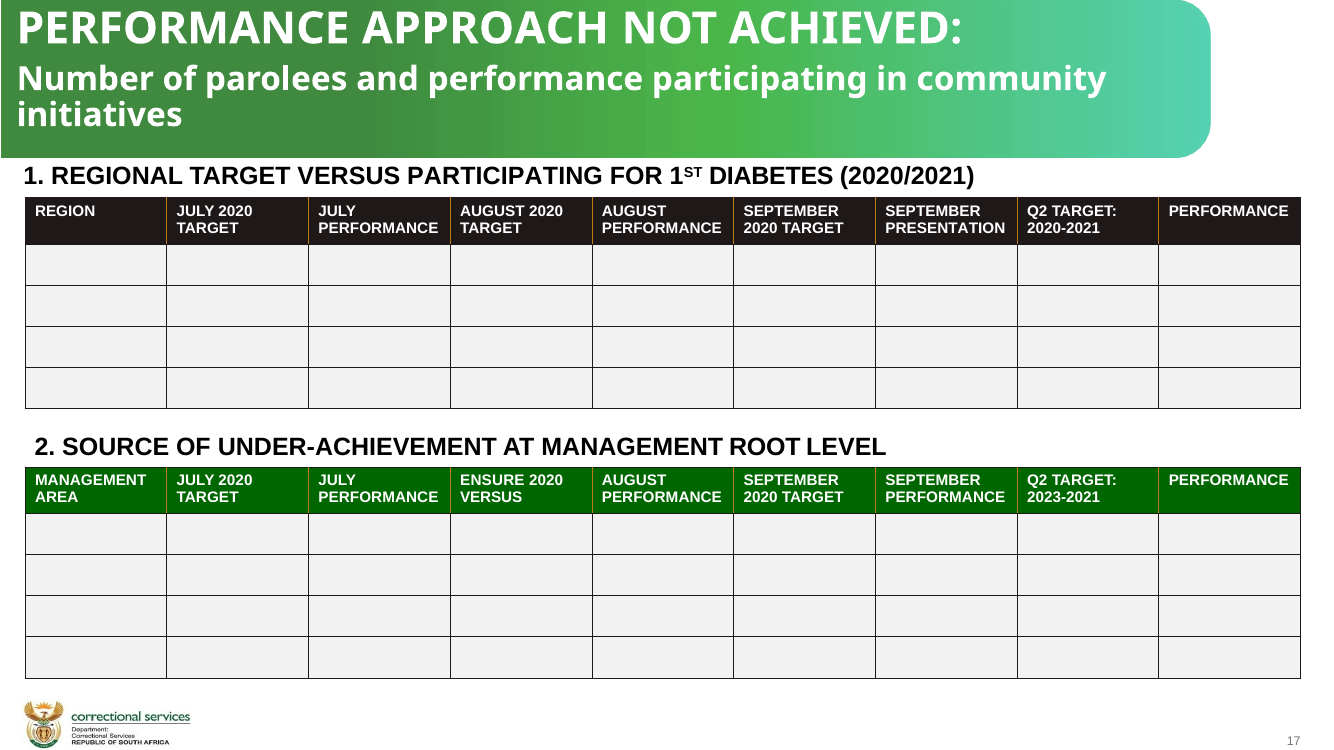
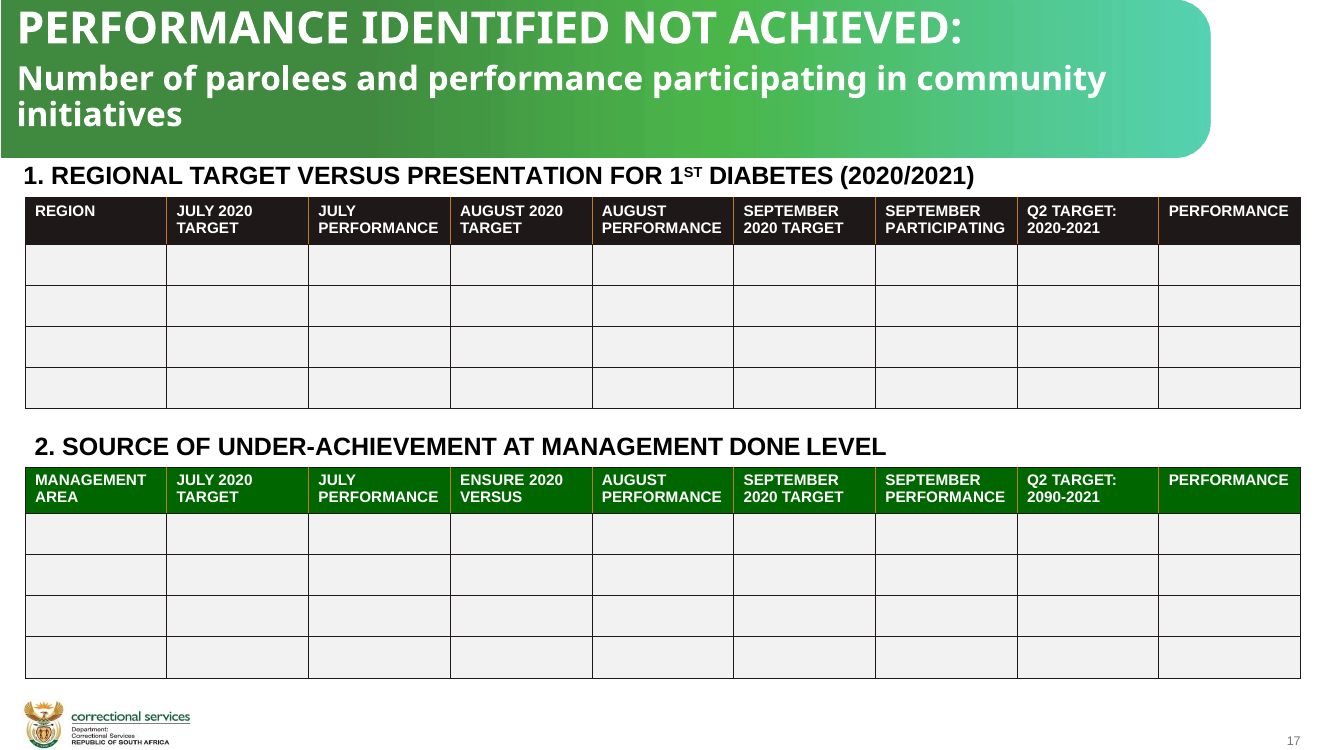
APPROACH: APPROACH -> IDENTIFIED (486, 29)
VERSUS PARTICIPATING: PARTICIPATING -> PRESENTATION (505, 177)
PRESENTATION: PRESENTATION -> PARTICIPATING (945, 229)
ROOT: ROOT -> DONE (765, 447)
2023-2021: 2023-2021 -> 2090-2021 (1064, 498)
